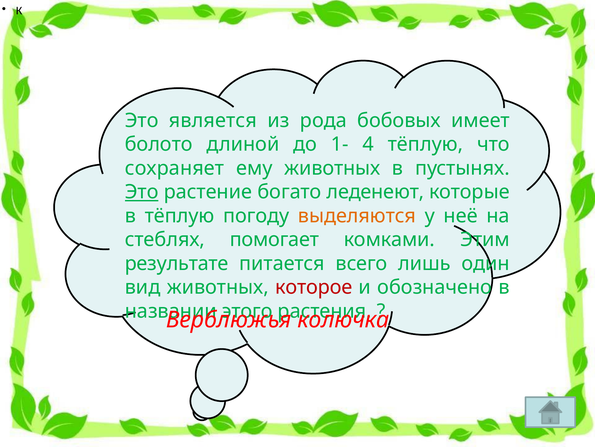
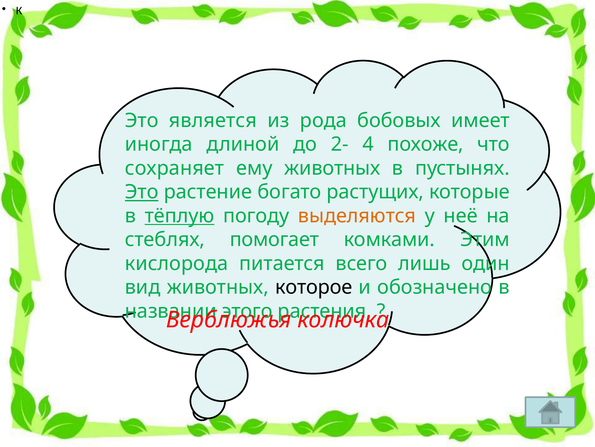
болото: болото -> иногда (159, 144)
1-: 1- -> 2- (340, 144)
4 тёплую: тёплую -> похоже (426, 144)
леденеют: леденеют -> растущих (375, 192)
тёплую underline: none -> present (180, 216)
результате: результате -> кислорода (177, 263)
которое colour: red -> black (314, 287)
